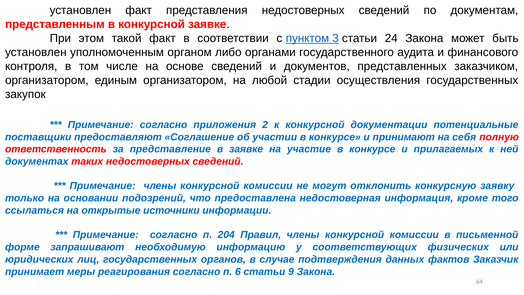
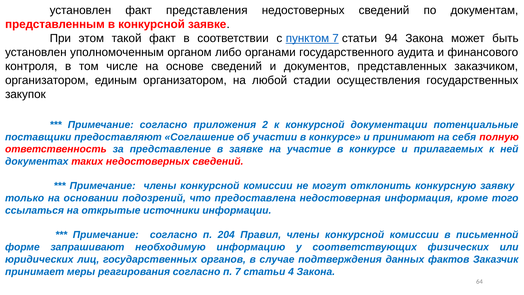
пунктом 3: 3 -> 7 (336, 38)
24: 24 -> 94 (391, 38)
п 6: 6 -> 7 (238, 271)
9: 9 -> 4 (291, 271)
